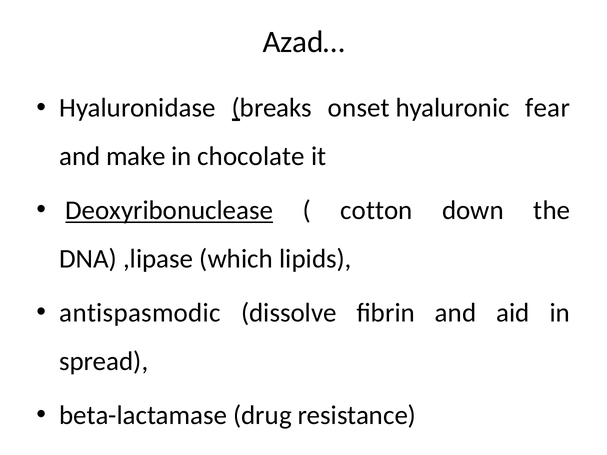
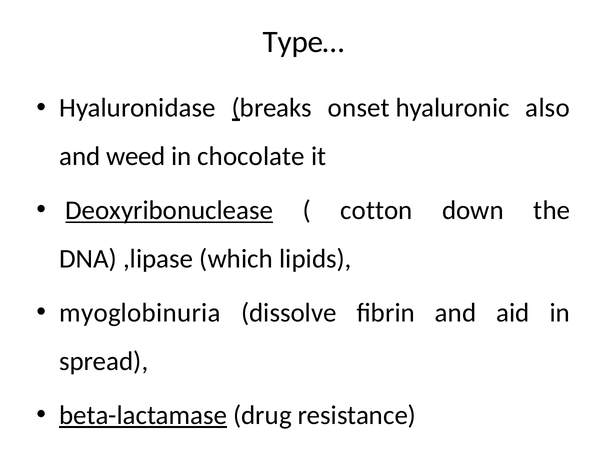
Azad…: Azad… -> Type… (304, 42)
fear: fear -> also (548, 108)
make: make -> weed (136, 157)
antispasmodic: antispasmodic -> myoglobinuria (140, 313)
beta-lactamase underline: none -> present (143, 416)
